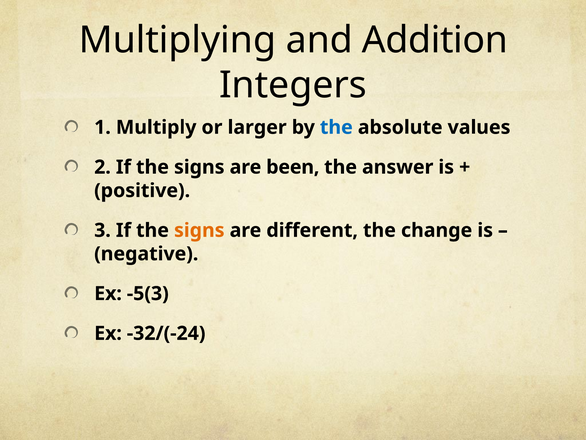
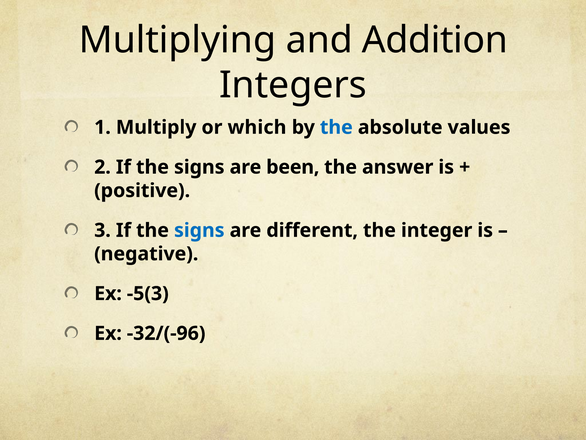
larger: larger -> which (257, 127)
signs colour: orange -> blue (199, 230)
change: change -> integer (437, 230)
-32/(-24: -32/(-24 -> -32/(-96 (166, 333)
